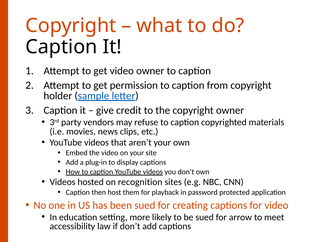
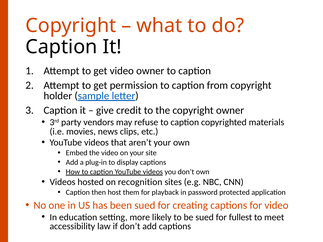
arrow: arrow -> fullest (240, 217)
